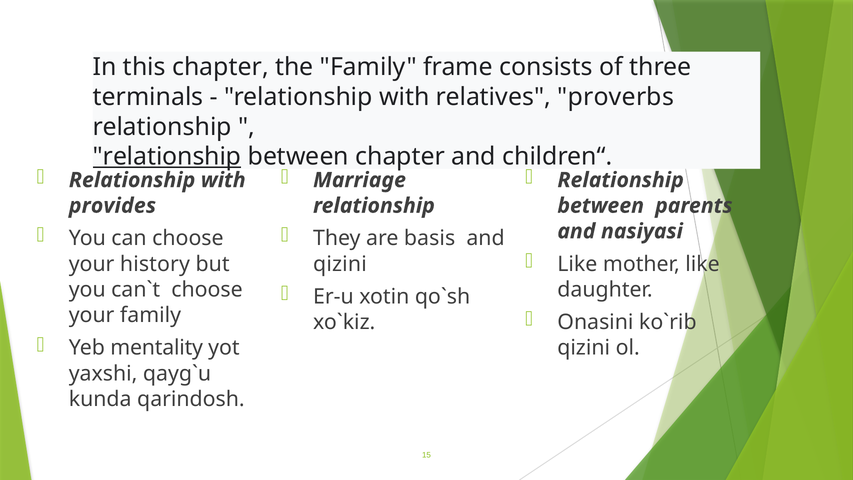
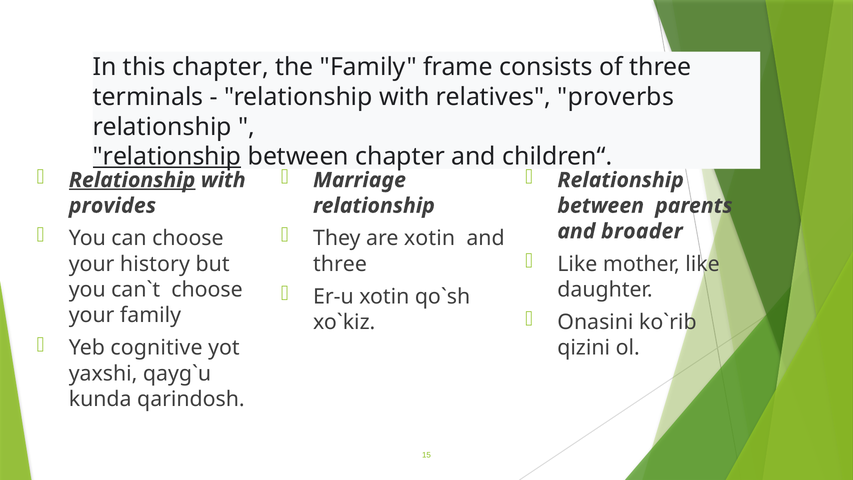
Relationship underline: none -> present (132, 180)
are basis: basis -> xotin (430, 238)
nasiyasi: nasiyasi -> broader (642, 231)
qizini: qizini -> three (340, 264)
mentality: mentality -> cognitive (156, 348)
